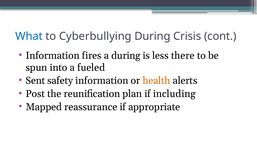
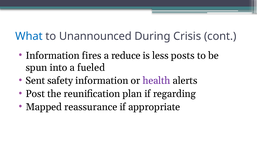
Cyberbullying: Cyberbullying -> Unannounced (95, 36)
a during: during -> reduce (126, 55)
there: there -> posts (183, 55)
health colour: orange -> purple (157, 80)
including: including -> regarding (174, 94)
